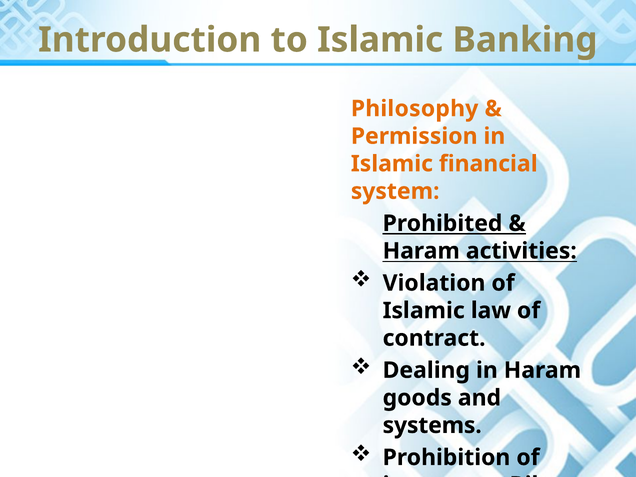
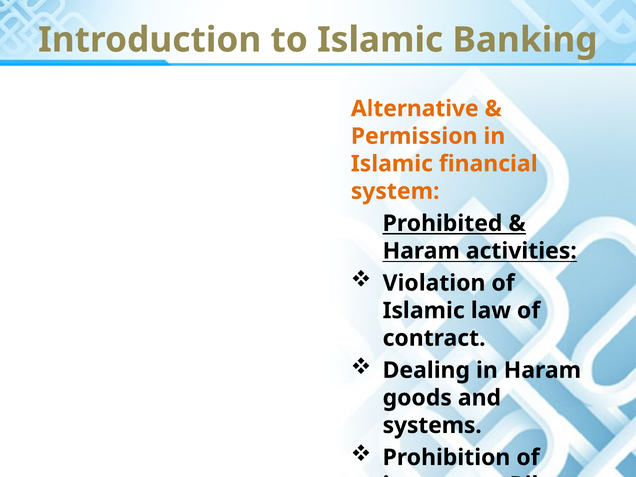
Philosophy: Philosophy -> Alternative (415, 109)
